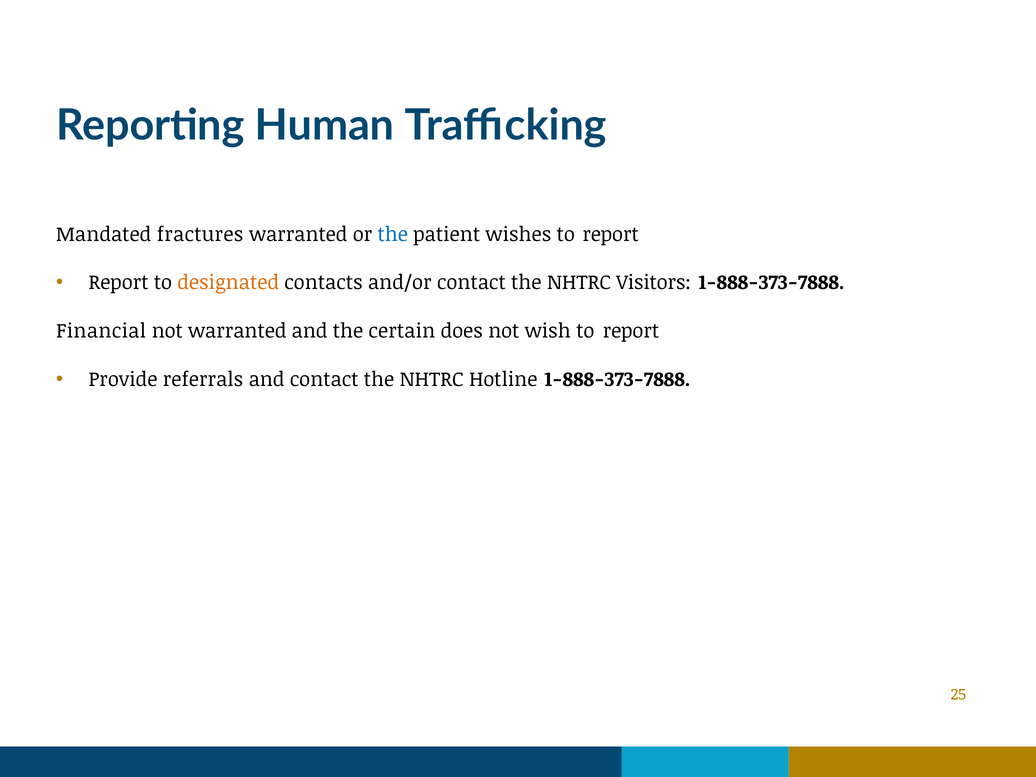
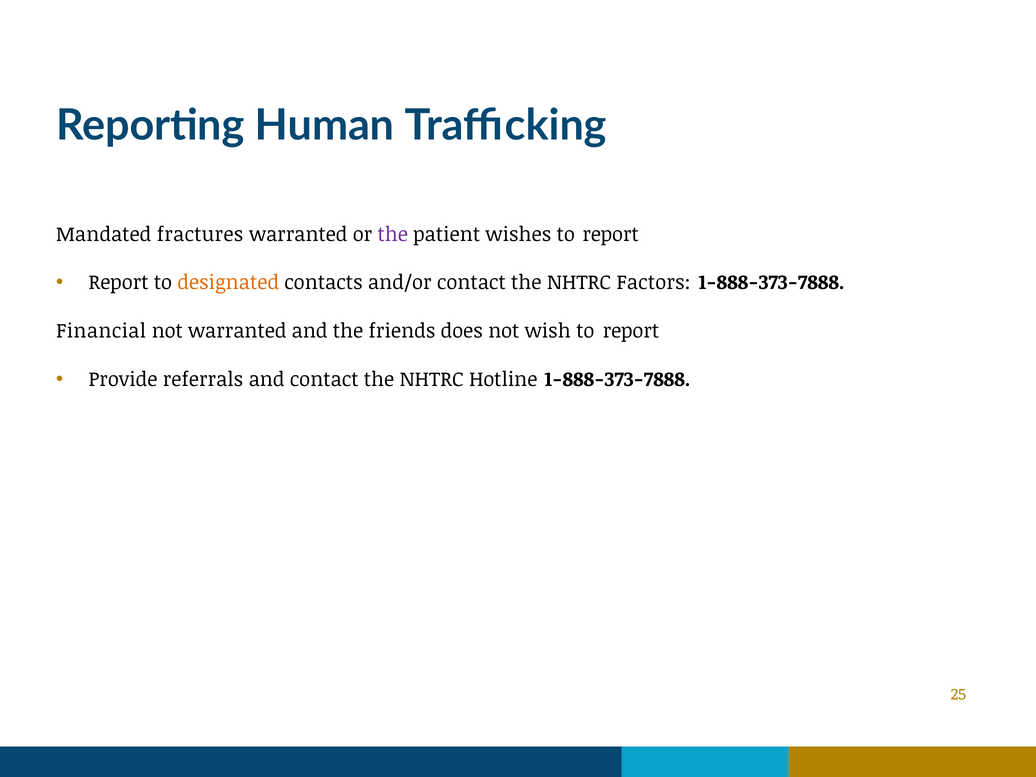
the colour: blue -> purple (393, 234)
Visitors: Visitors -> Factors (654, 283)
certain: certain -> friends (402, 331)
